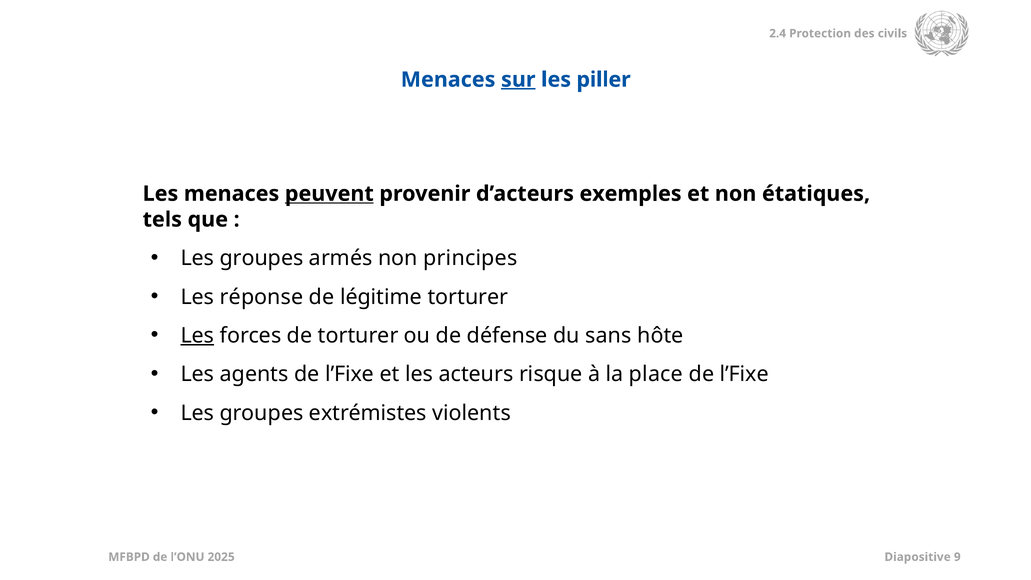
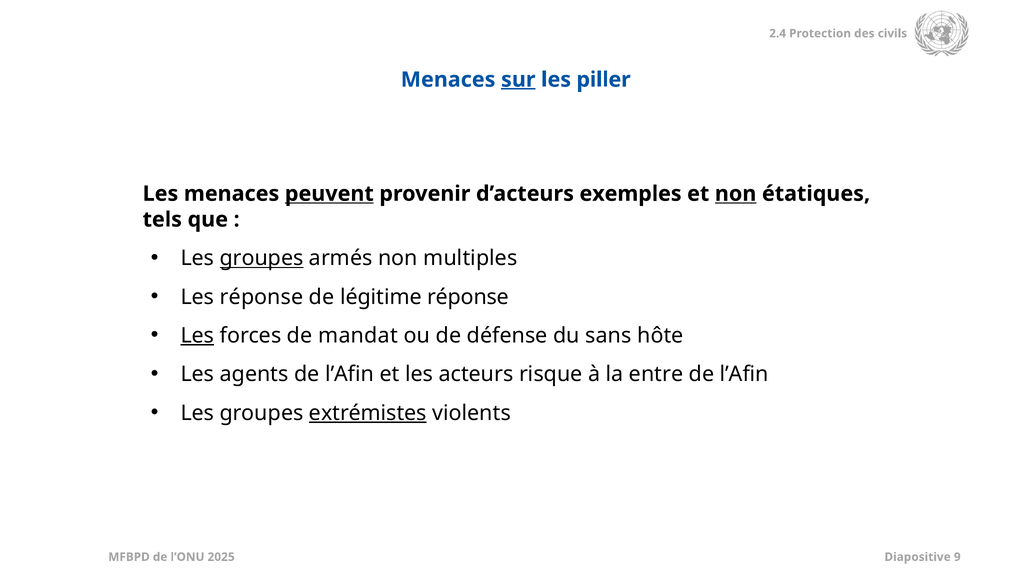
non underline: none -> present (736, 194)
groupes underline: none -> present (262, 258)
principes: principes -> multiples (470, 258)
légitime torturer: torturer -> réponse (468, 297)
de torturer: torturer -> mandat (358, 336)
agents de l’Fixe: l’Fixe -> l’Afin (350, 374)
place: place -> entre (656, 374)
l’Fixe: l’Fixe -> l’Afin (744, 374)
extrémistes underline: none -> present (368, 413)
